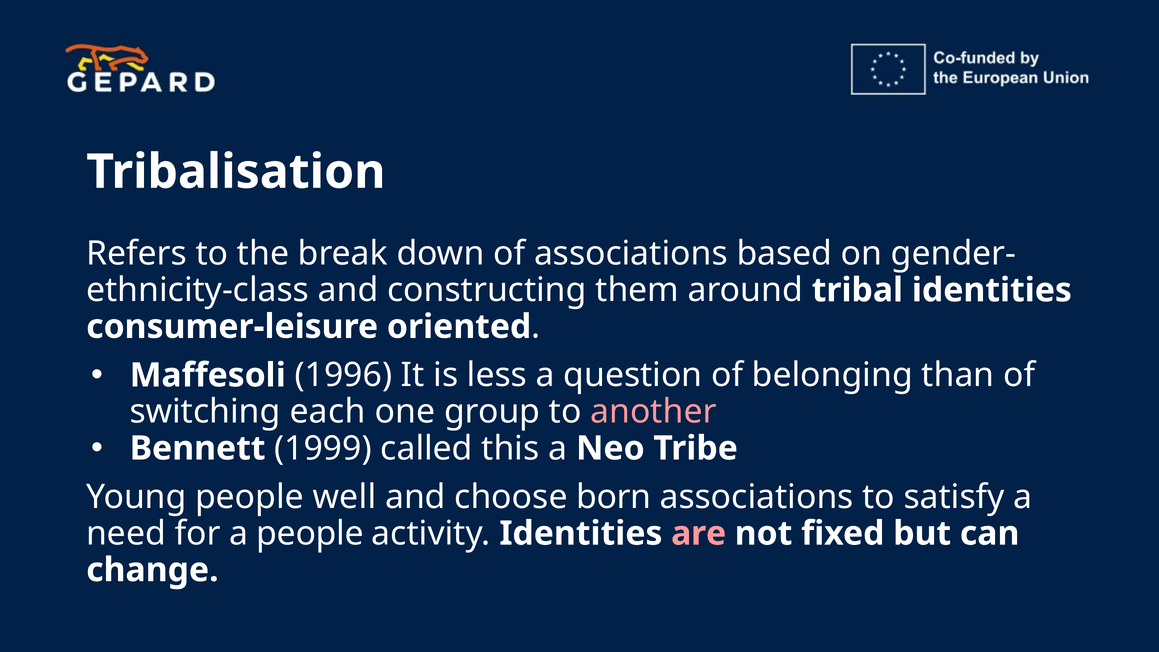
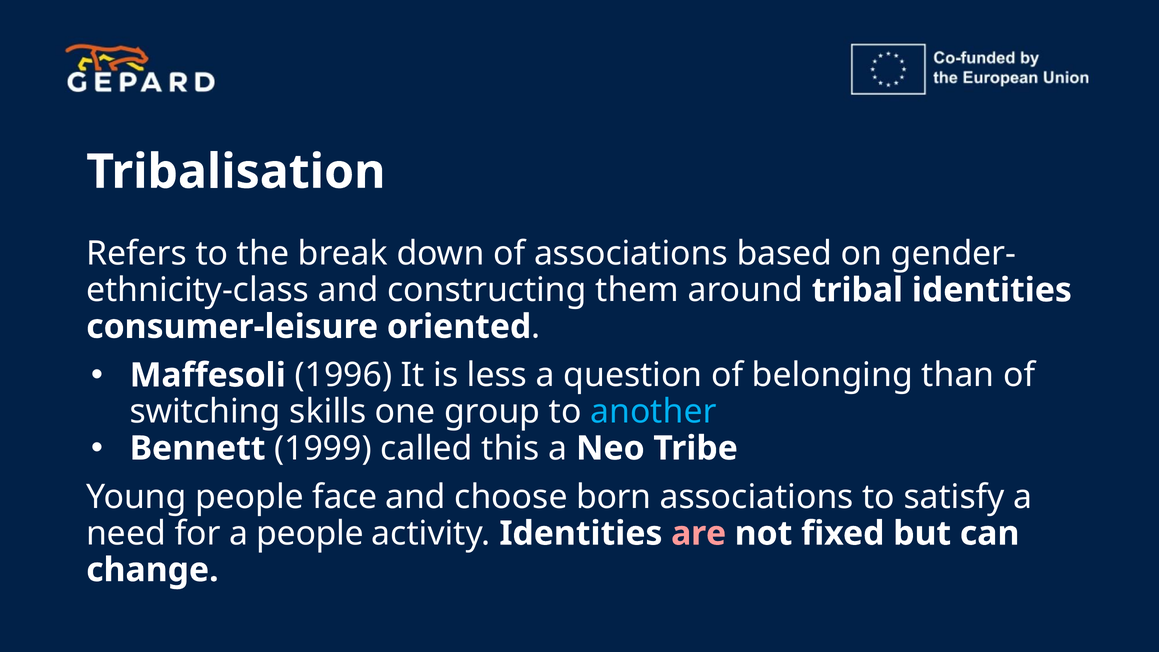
each: each -> skills (328, 412)
another colour: pink -> light blue (653, 412)
well: well -> face (345, 497)
